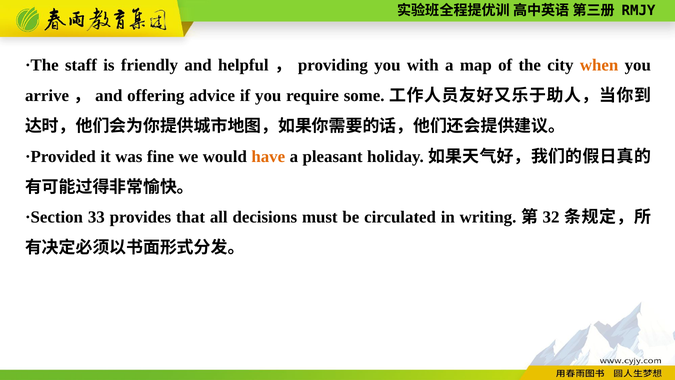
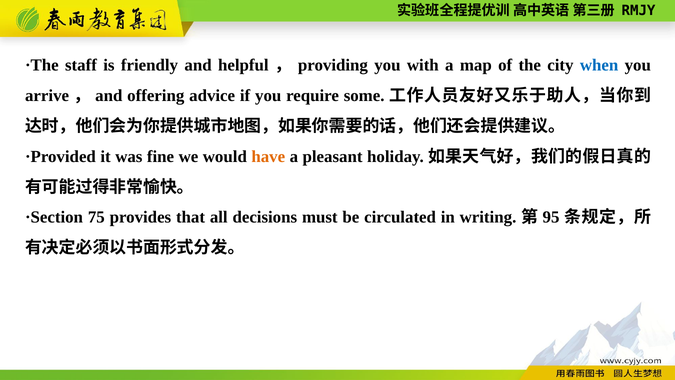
when colour: orange -> blue (599, 65)
33: 33 -> 75 (96, 217)
32: 32 -> 95 (551, 217)
